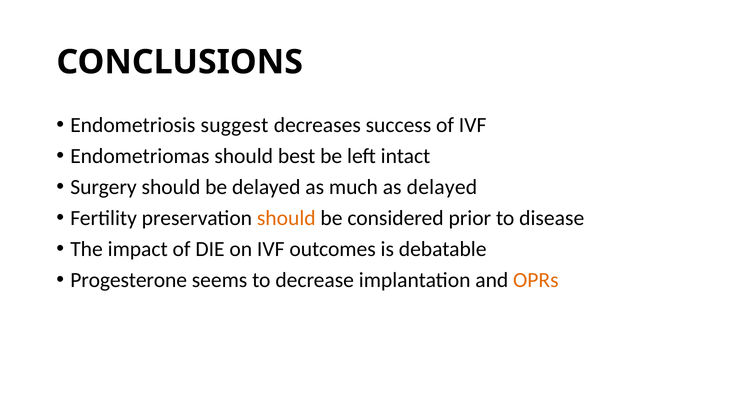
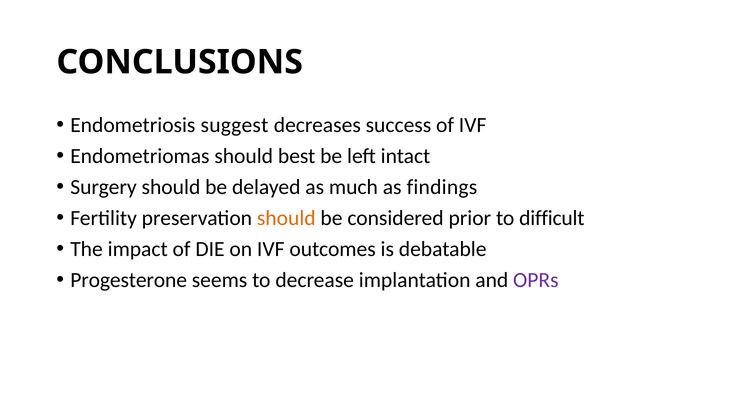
as delayed: delayed -> findings (442, 187)
disease: disease -> difficult (552, 218)
OPRs colour: orange -> purple (536, 280)
